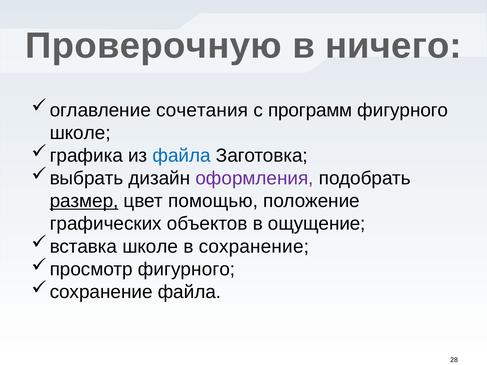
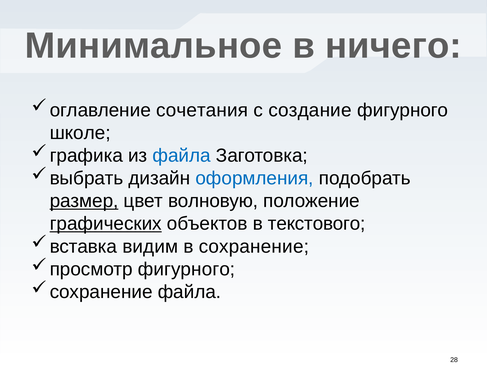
Проверочную: Проверочную -> Минимальное (153, 46)
программ: программ -> создание (310, 110)
оформления colour: purple -> blue (254, 178)
помощью: помощью -> волновую (213, 201)
графических underline: none -> present (106, 224)
ощущение: ощущение -> текстового (317, 224)
школе: школе -> видим (150, 247)
